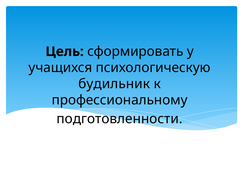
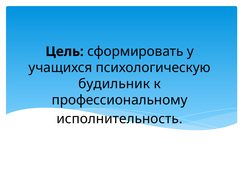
подготовленности: подготовленности -> исполнительность (120, 119)
